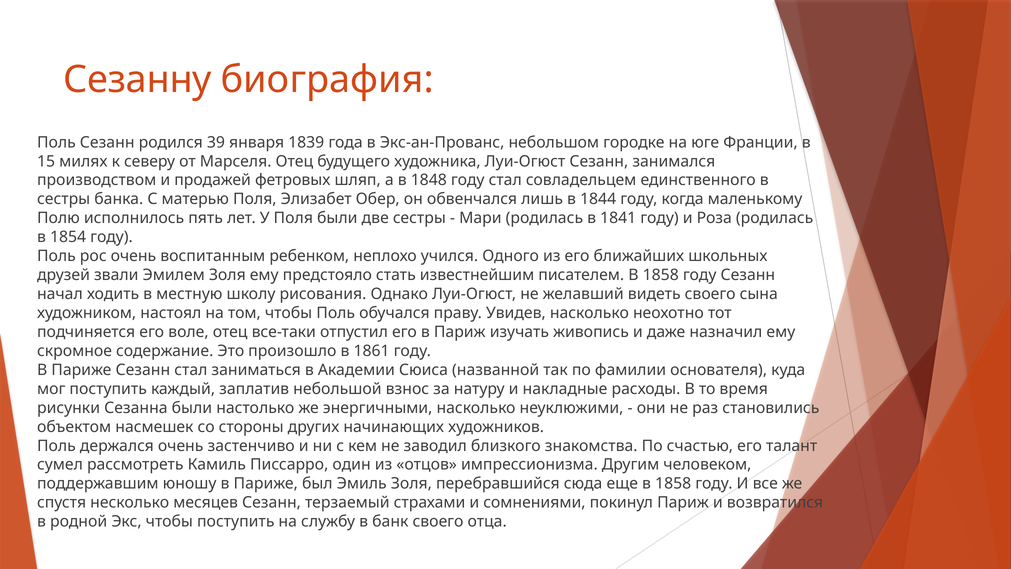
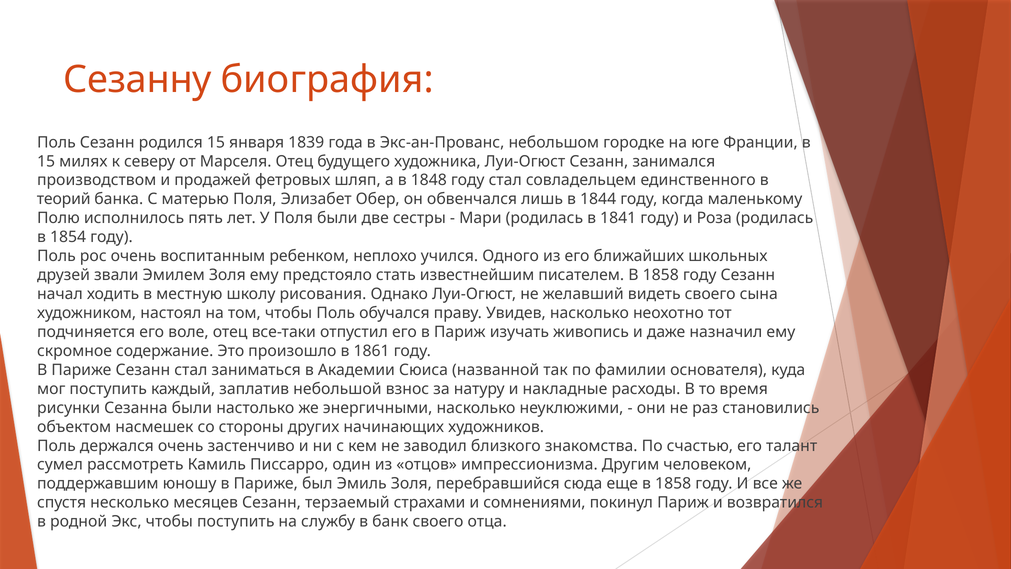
родился 39: 39 -> 15 (216, 142)
сестры: сестры -> теорий (64, 199)
